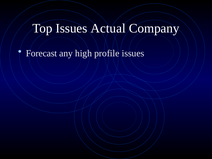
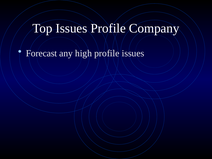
Issues Actual: Actual -> Profile (108, 28)
